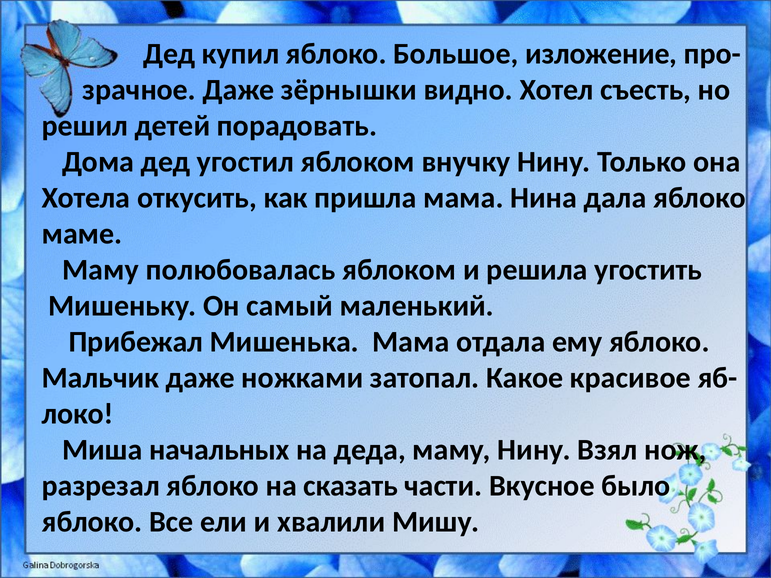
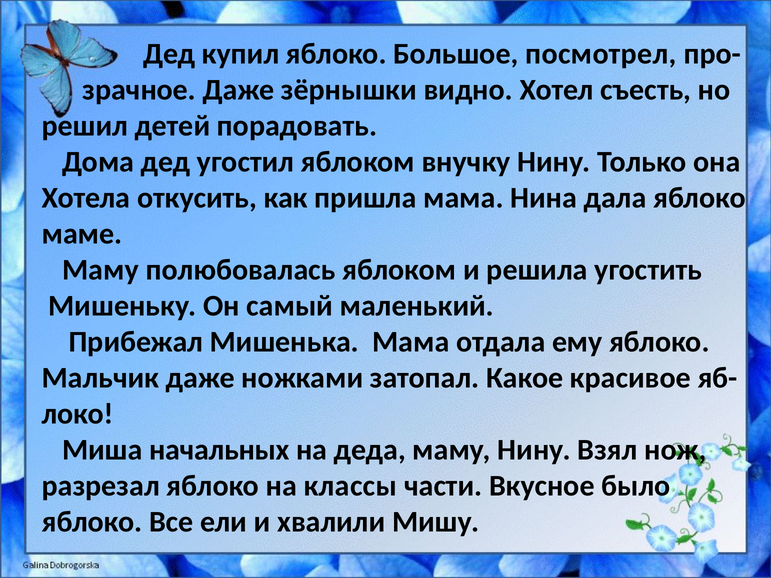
изложение: изложение -> посмотрел (601, 54)
сказать: сказать -> классы (350, 486)
